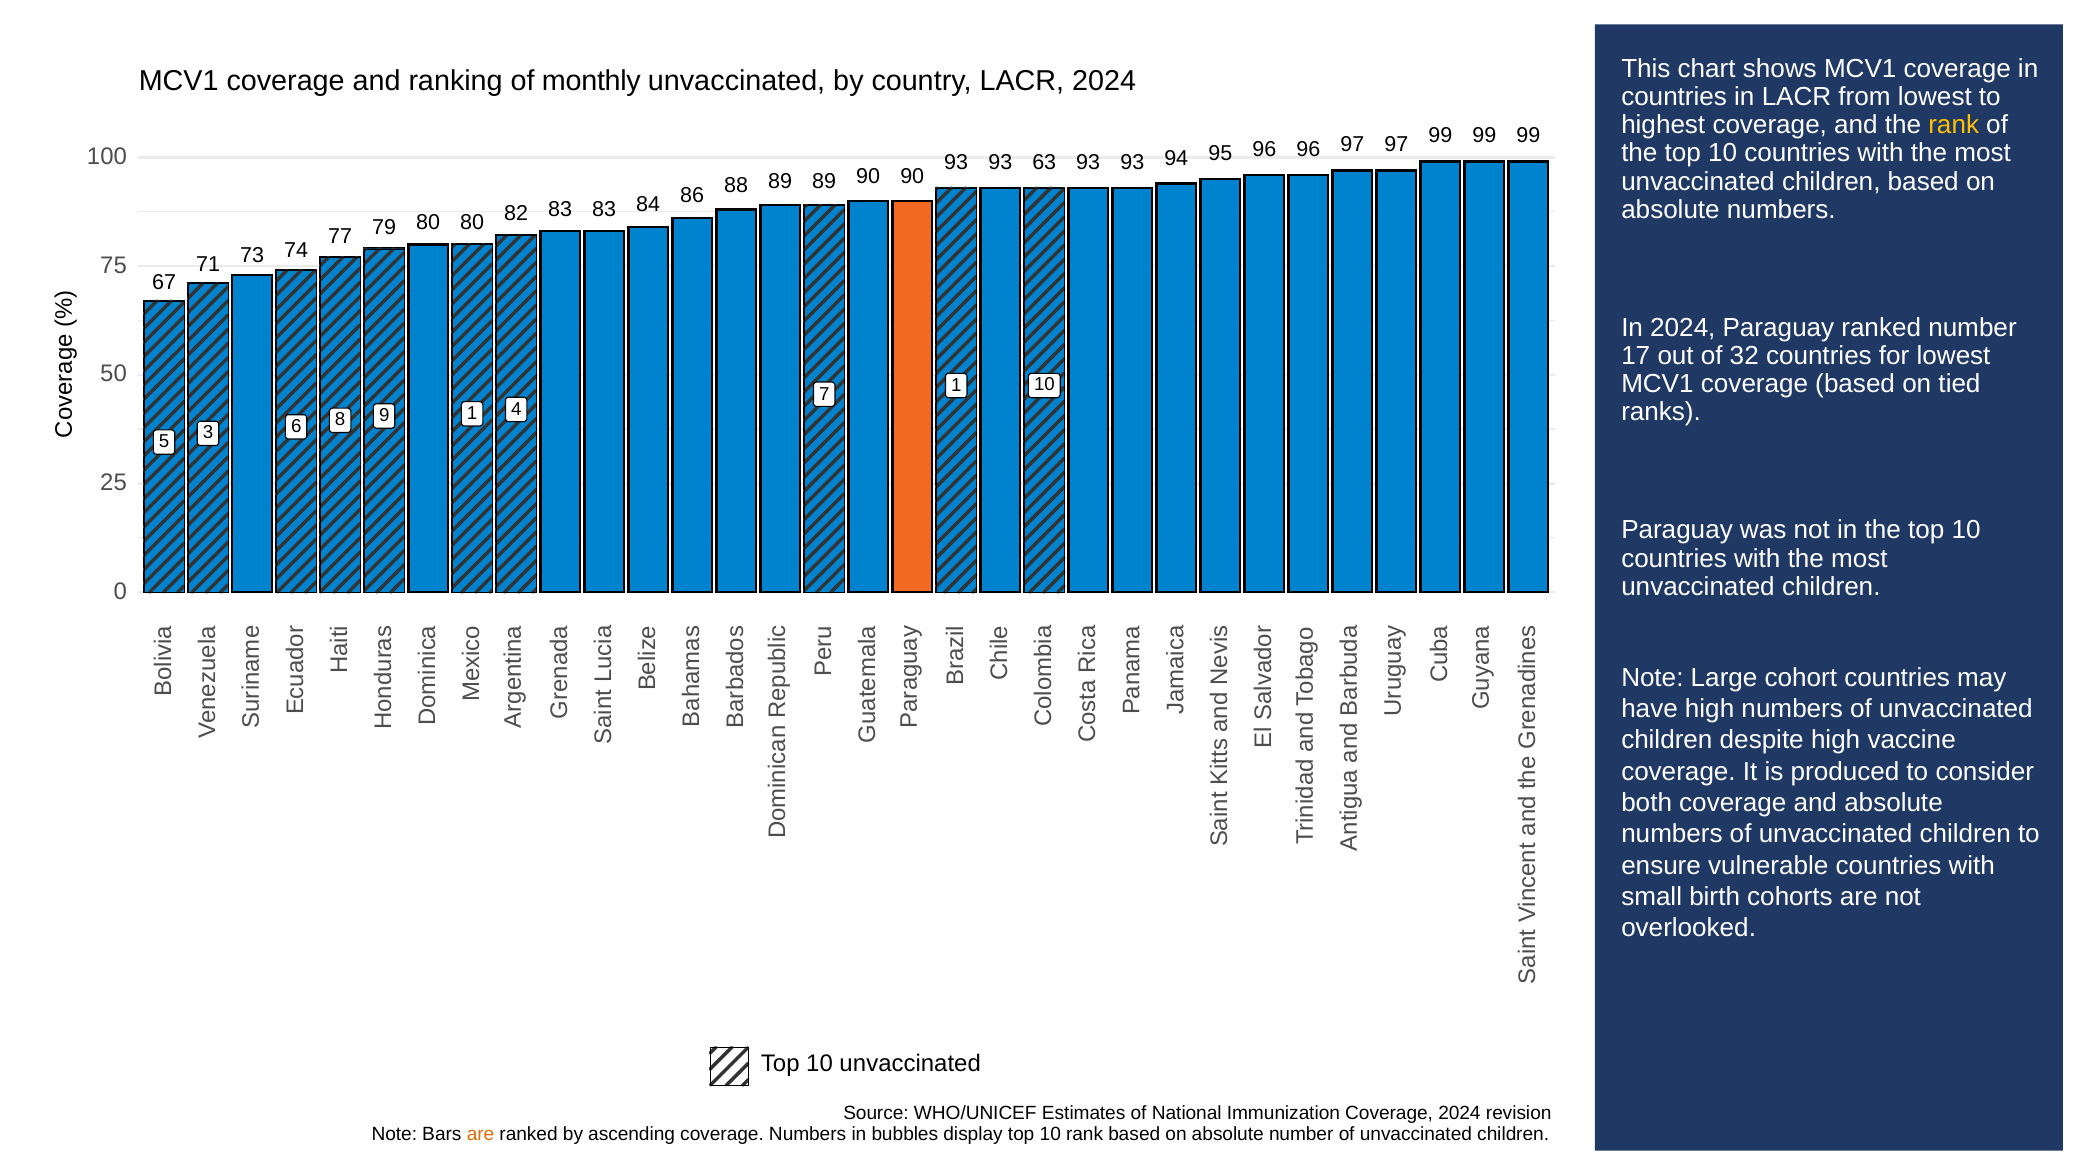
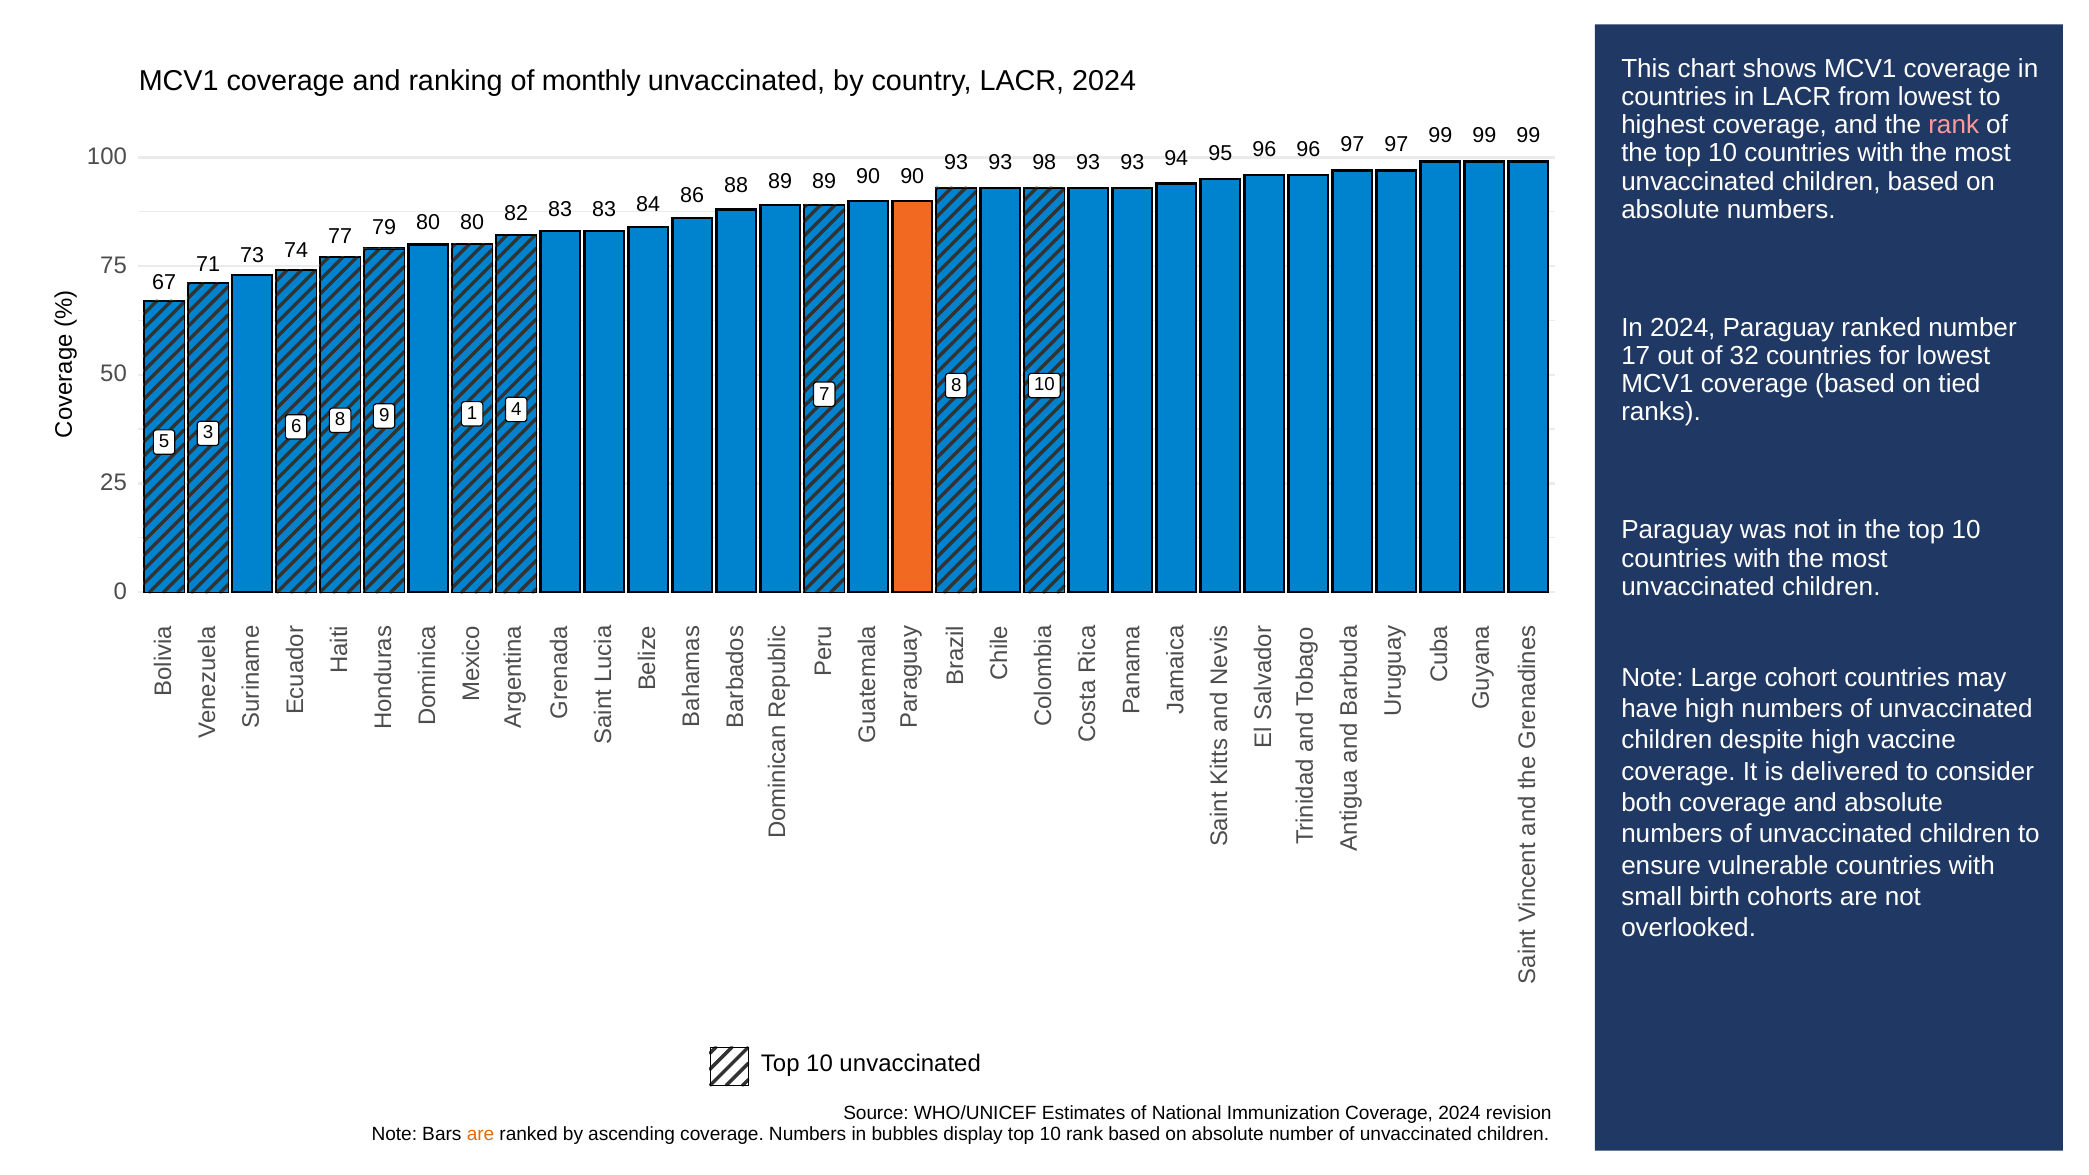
rank colour: yellow -> pink (1954, 125)
63: 63 -> 98 (1044, 163)
7 1: 1 -> 8 (956, 385)
produced: produced -> delivered (1845, 771)
